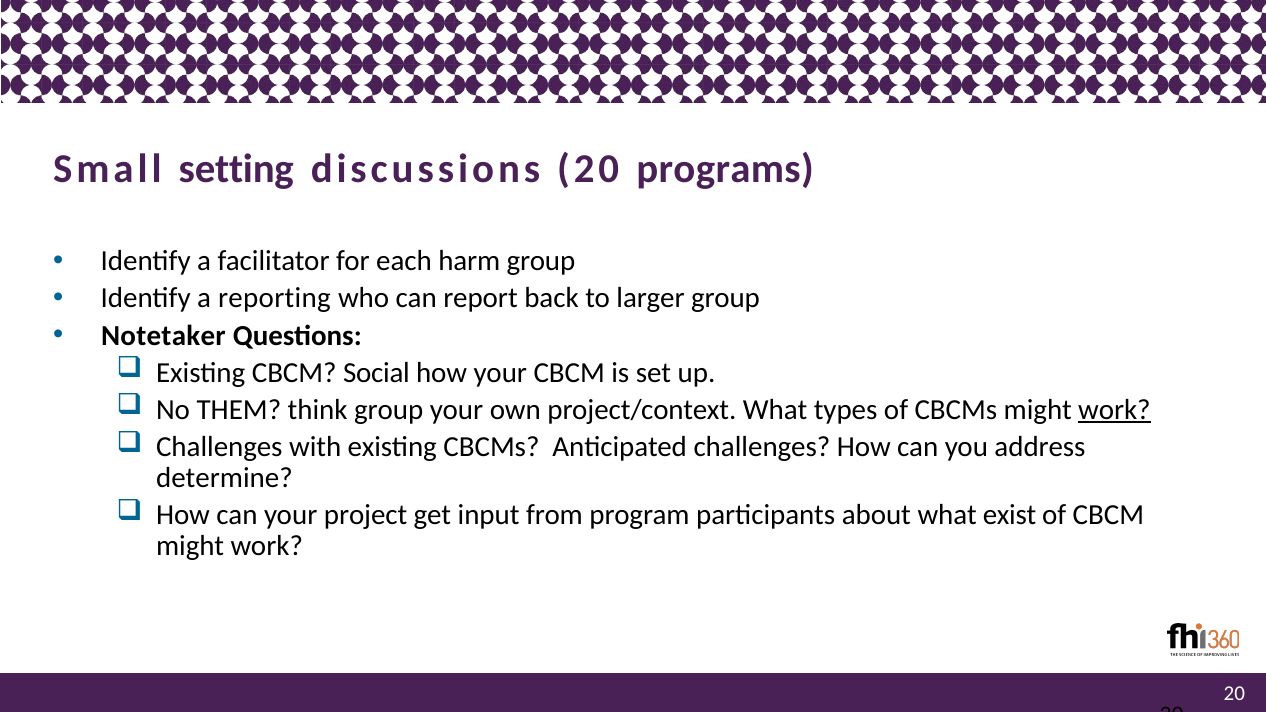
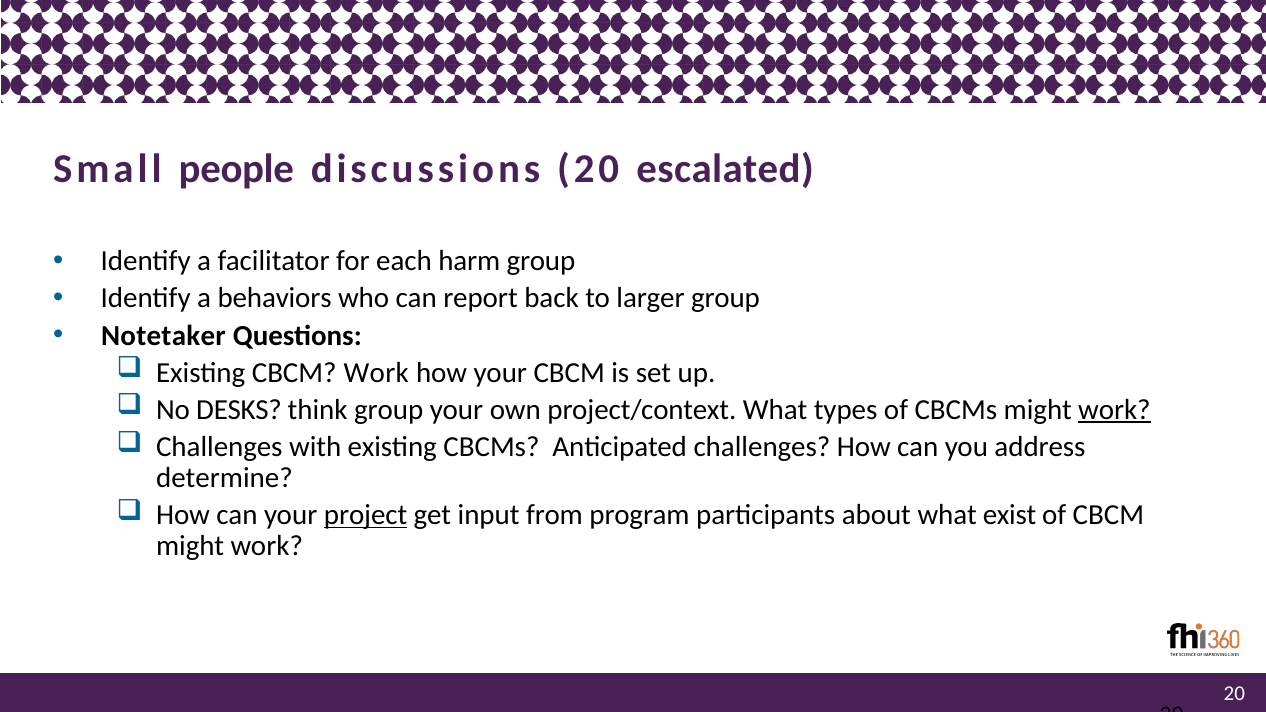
setting: setting -> people (236, 169)
programs: programs -> escalated (725, 169)
reporting: reporting -> behaviors (275, 298)
CBCM Social: Social -> Work (376, 373)
THEM: THEM -> DESKS (239, 410)
project underline: none -> present (366, 515)
